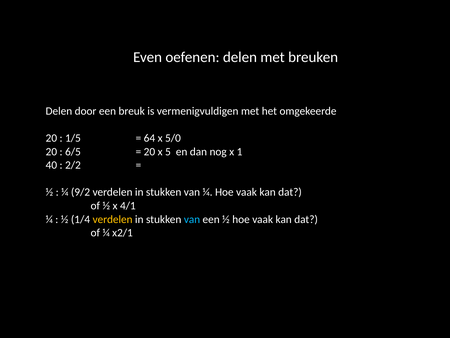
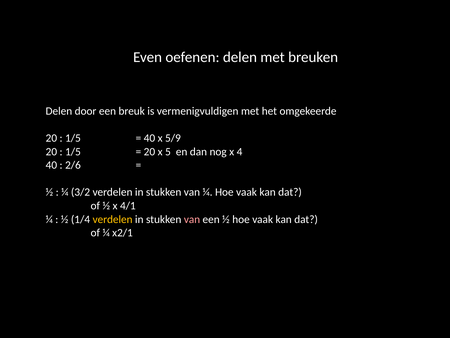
64: 64 -> 40 (149, 138)
5/0: 5/0 -> 5/9 (173, 138)
6/5: 6/5 -> 1/5 (73, 151)
1: 1 -> 4 (240, 151)
2/2: 2/2 -> 2/6 (73, 165)
9/2: 9/2 -> 3/2 (81, 192)
van colour: light blue -> pink (192, 219)
